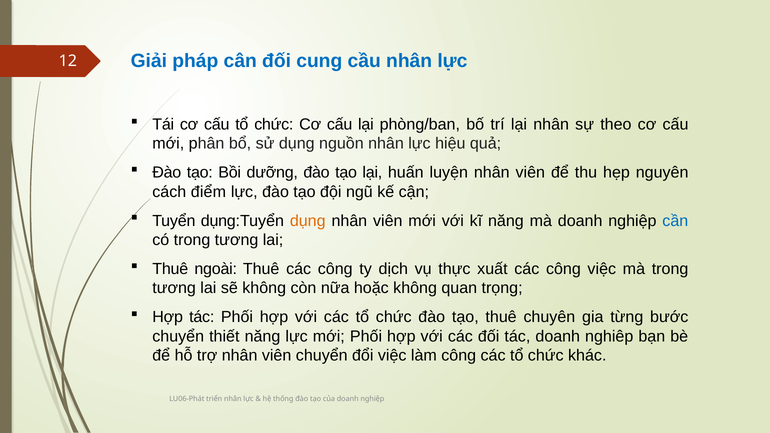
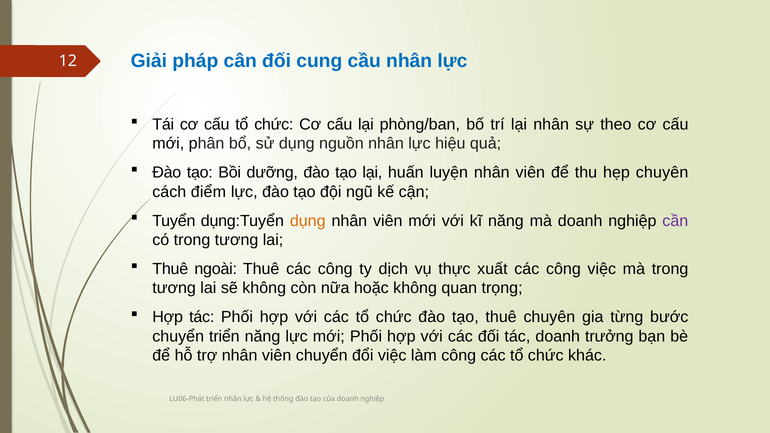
hẹp nguyên: nguyên -> chuyên (662, 173)
cần colour: blue -> purple (675, 221)
chuyển thiết: thiết -> triển (224, 336)
nghiêp: nghiêp -> trưởng (609, 336)
